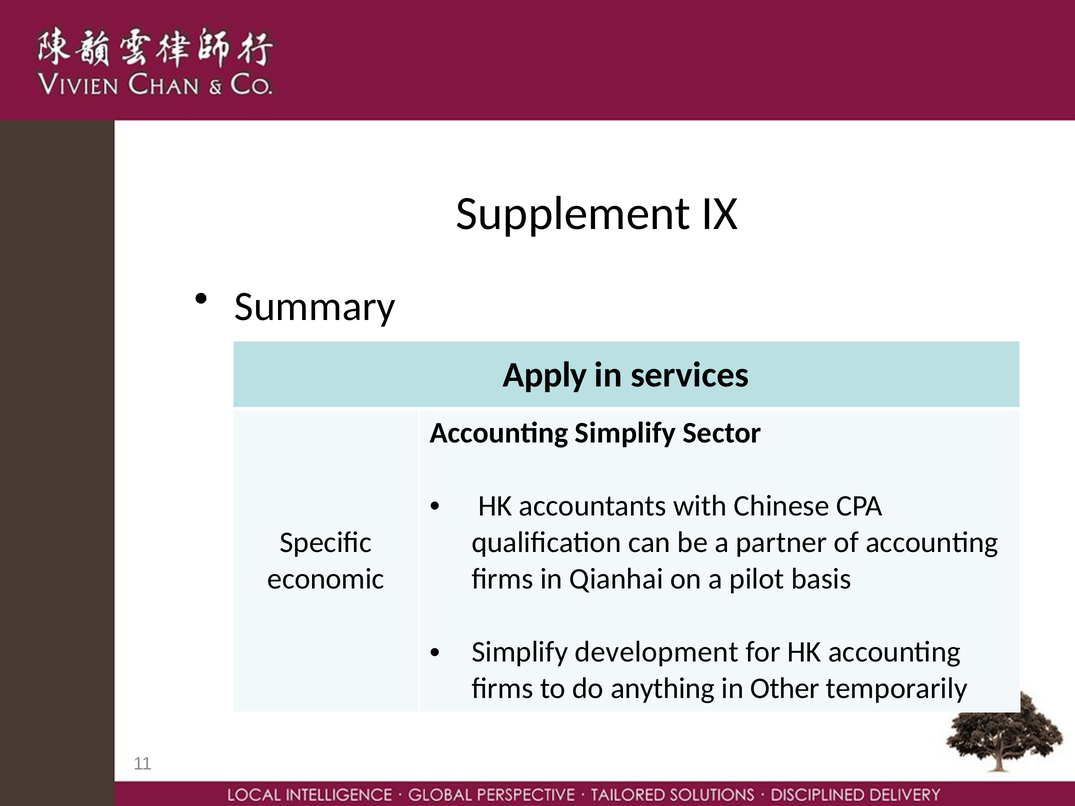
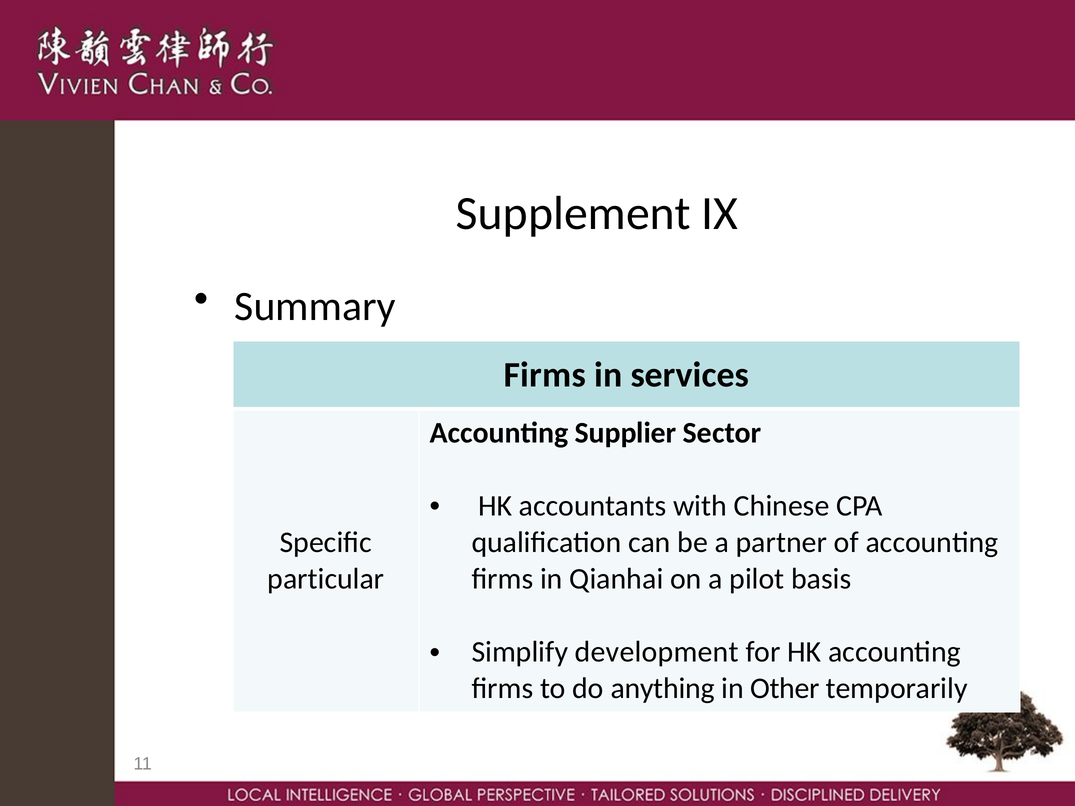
Apply: Apply -> Firms (545, 375)
Accounting Simplify: Simplify -> Supplier (626, 433)
economic: economic -> particular (326, 579)
